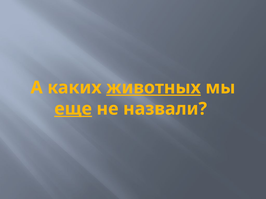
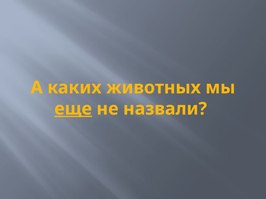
животных underline: present -> none (153, 88)
